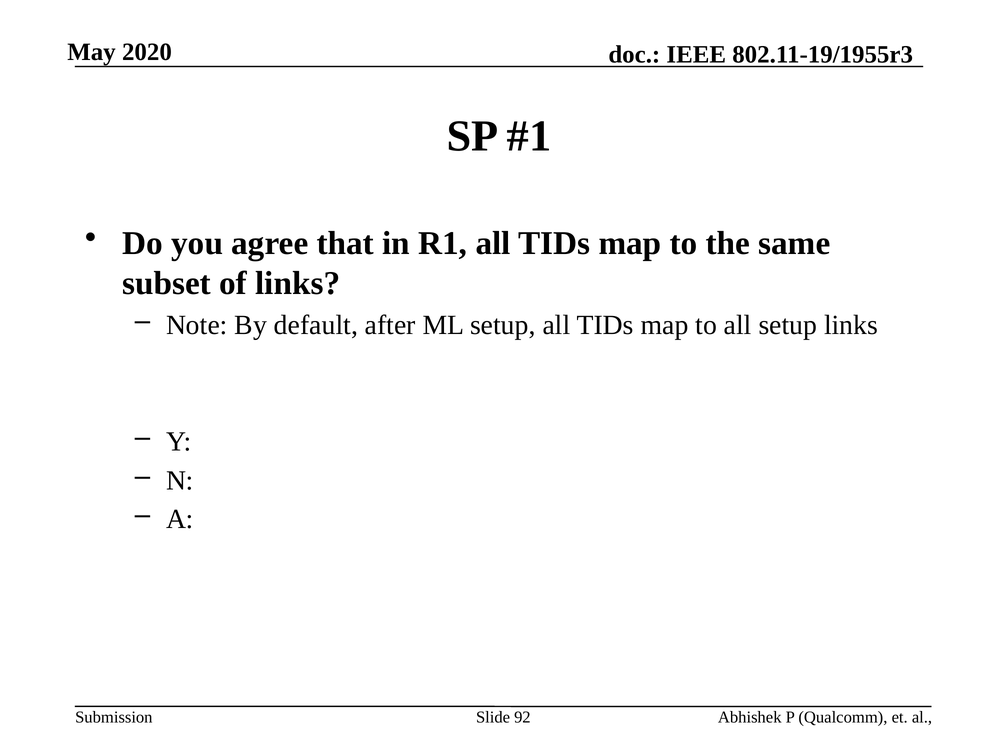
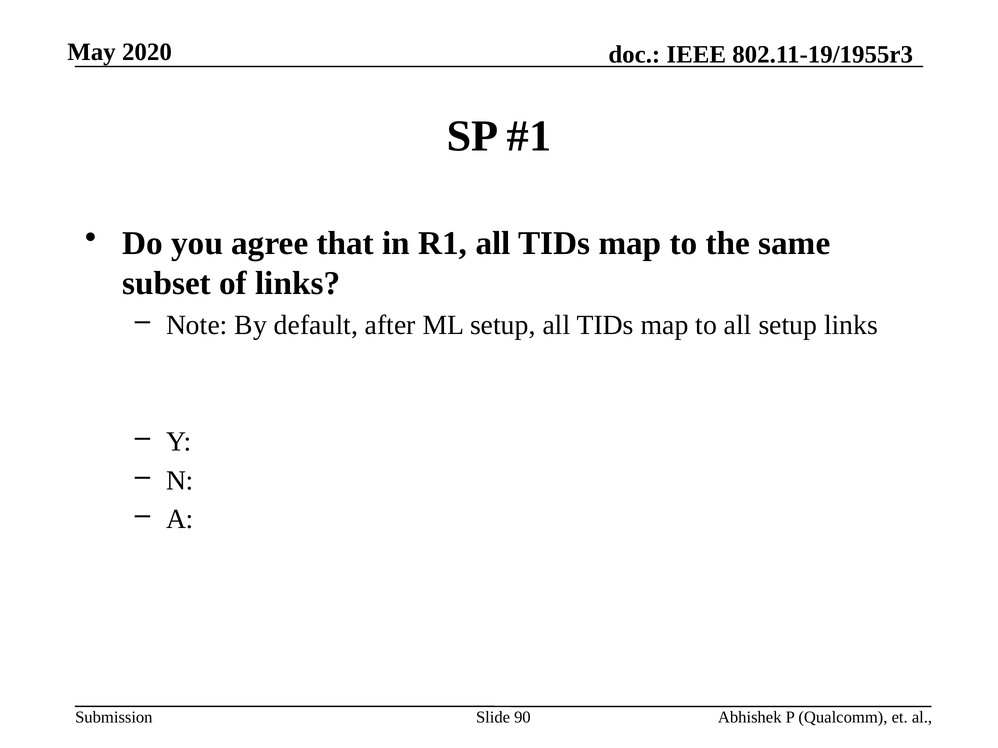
92: 92 -> 90 (522, 718)
